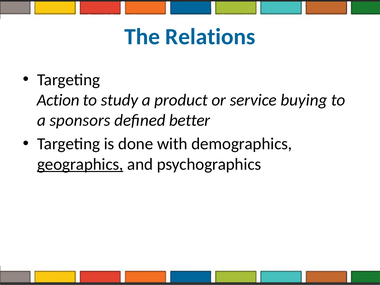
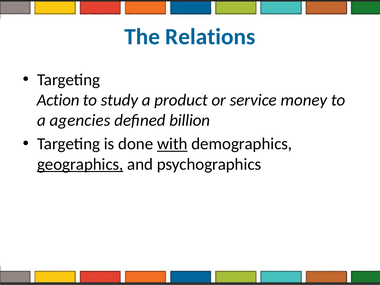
buying: buying -> money (304, 100)
sponsors: sponsors -> agencies (80, 120)
better: better -> billion (190, 120)
with underline: none -> present (172, 144)
